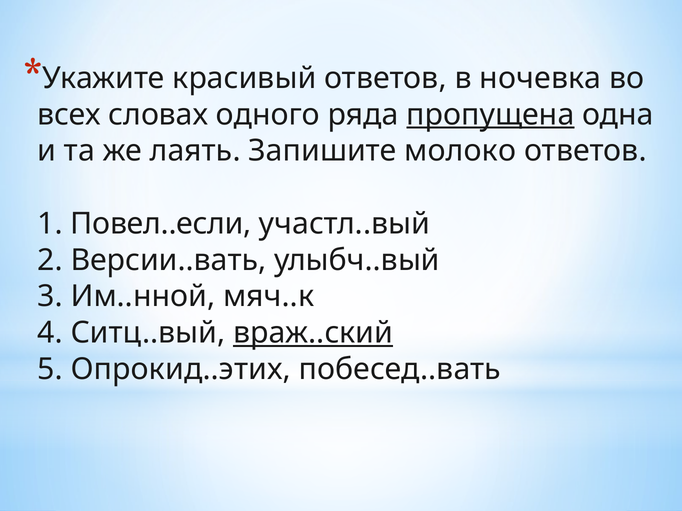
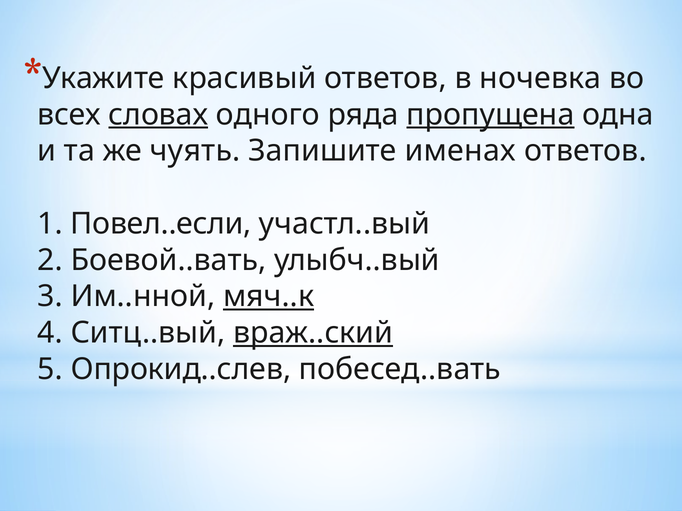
словах underline: none -> present (158, 115)
лаять: лаять -> чуять (195, 151)
молоко: молоко -> именах (460, 151)
Версии..вать: Версии..вать -> Боевой..вать (168, 260)
мяч..к underline: none -> present (269, 297)
Опрокид..этих: Опрокид..этих -> Опрокид..слев (181, 370)
